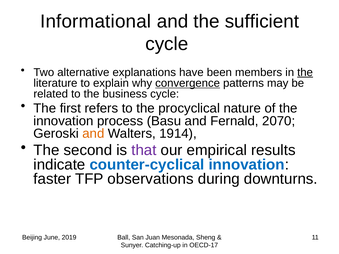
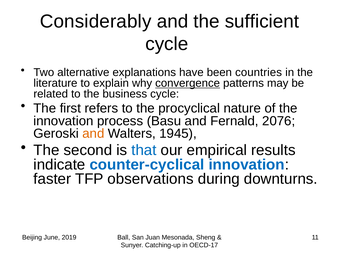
Informational: Informational -> Considerably (96, 21)
members: members -> countries (259, 72)
the underline: present -> none (305, 72)
2070: 2070 -> 2076 (279, 121)
1914: 1914 -> 1945 (178, 134)
that colour: purple -> blue (144, 150)
